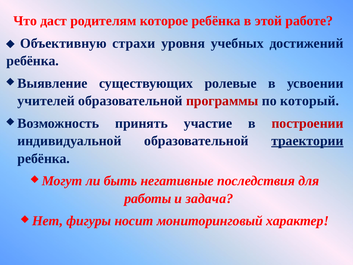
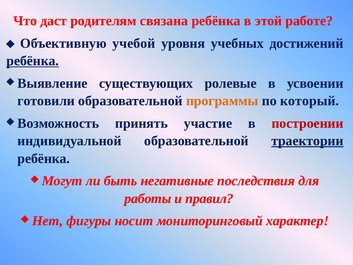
которое: которое -> связана (164, 21)
страхи: страхи -> учебой (134, 43)
ребёнка underline: none -> present (33, 61)
учителей: учителей -> готовили (46, 101)
программы colour: red -> orange (222, 101)
задача: задача -> правил (210, 198)
